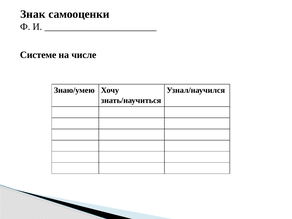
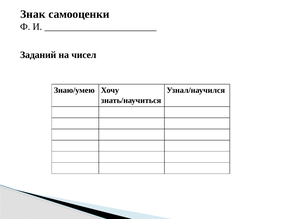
Системе: Системе -> Заданий (38, 55)
числе: числе -> чисел (84, 55)
